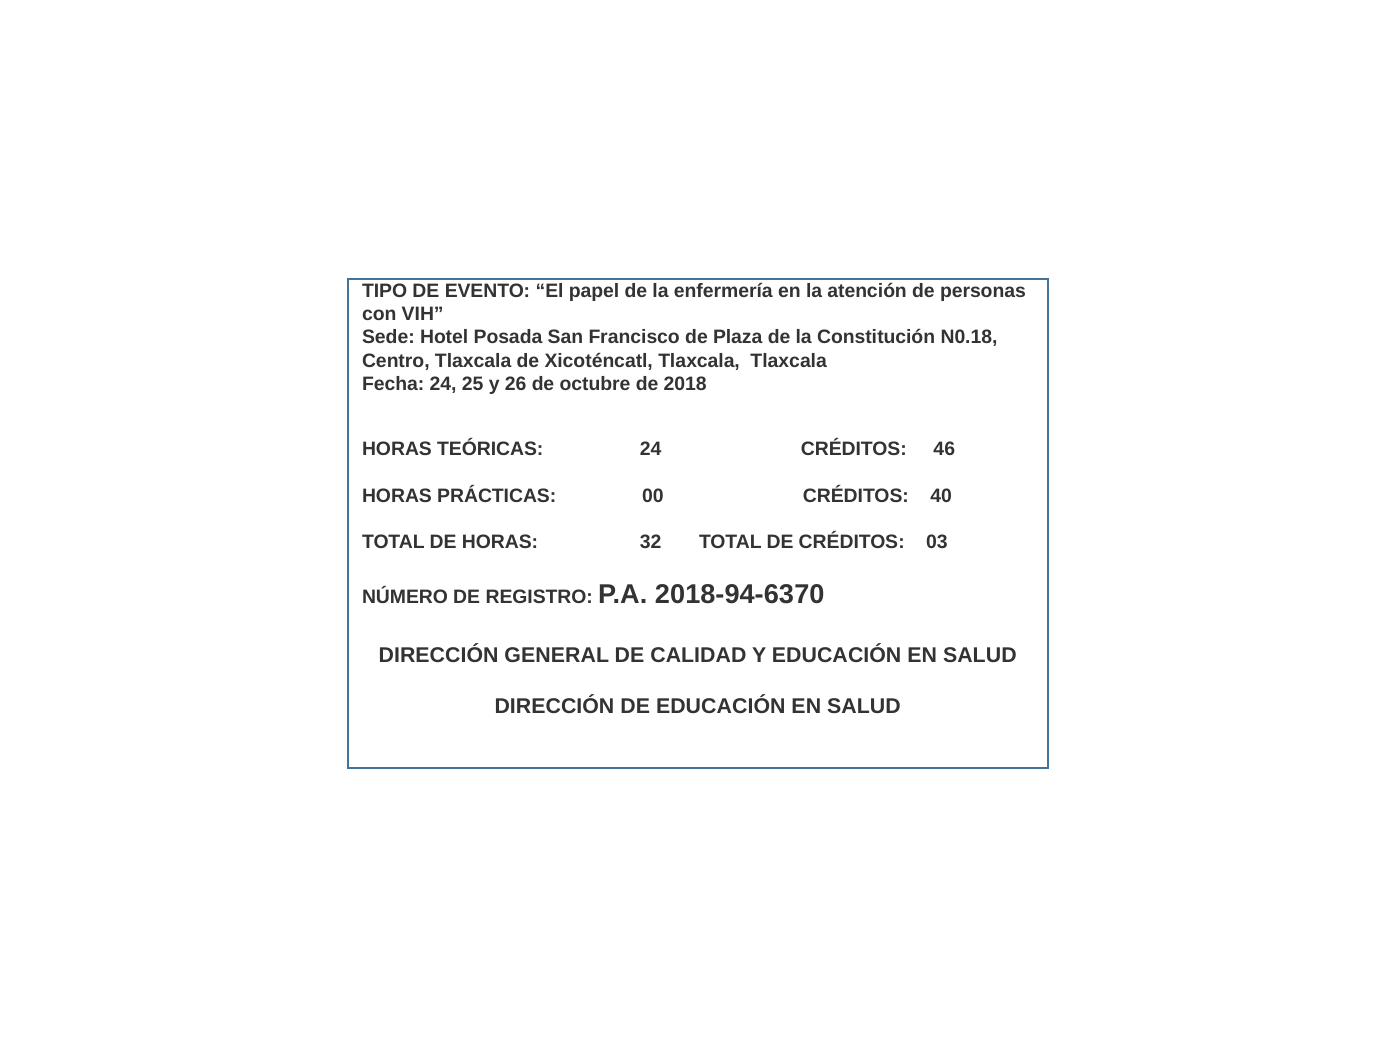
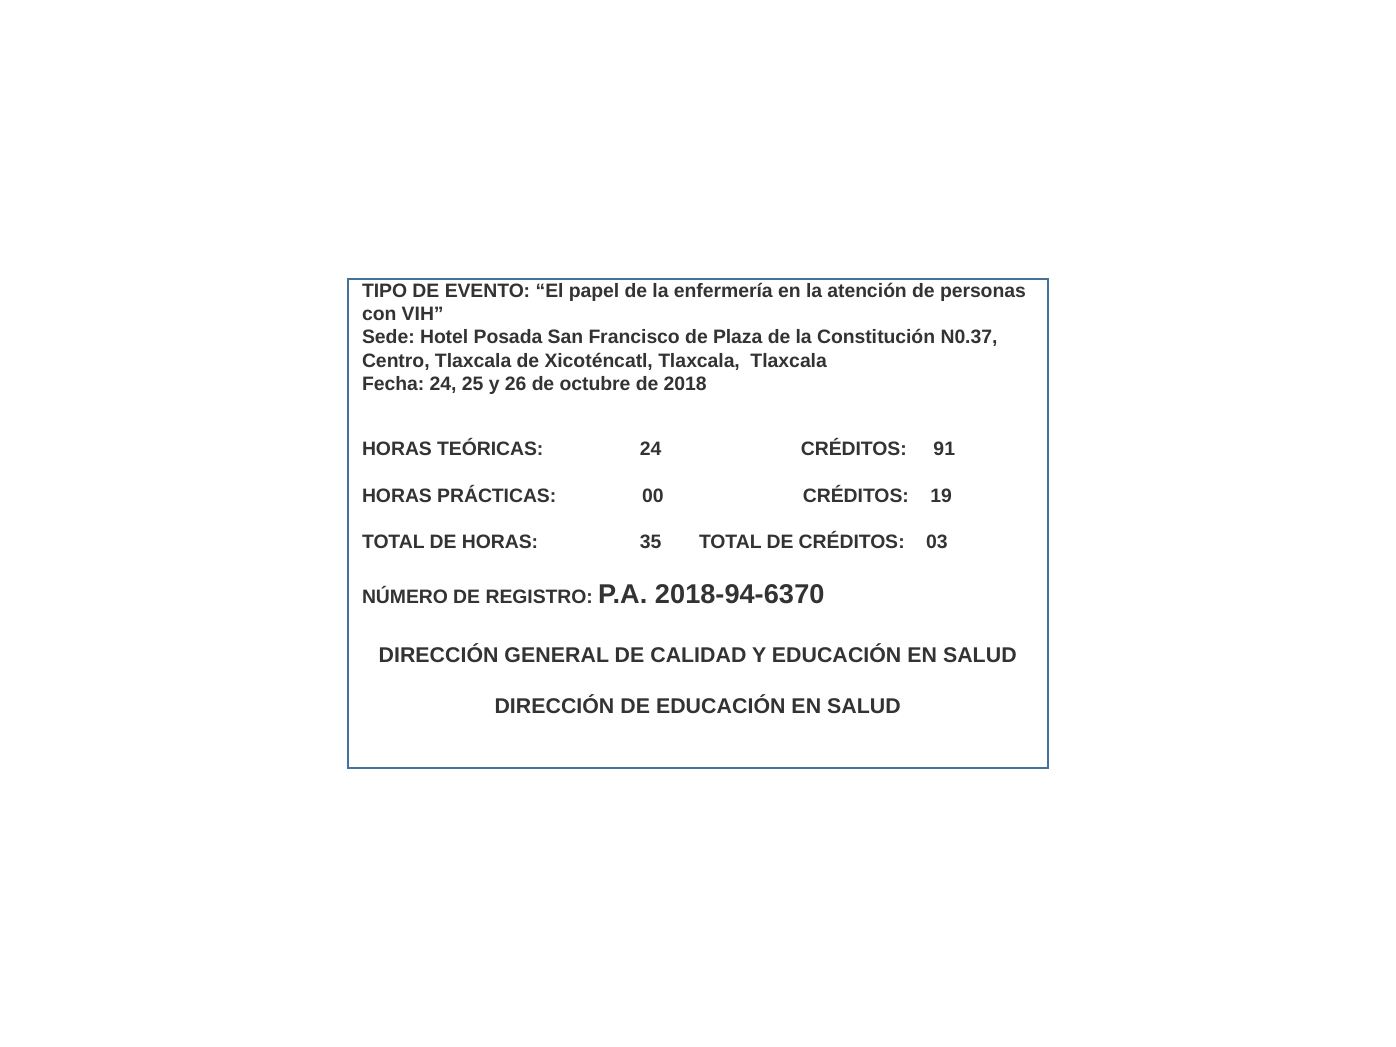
N0.18: N0.18 -> N0.37 (969, 337)
46: 46 -> 91 (944, 449)
40: 40 -> 19 (941, 496)
32: 32 -> 35 (651, 542)
